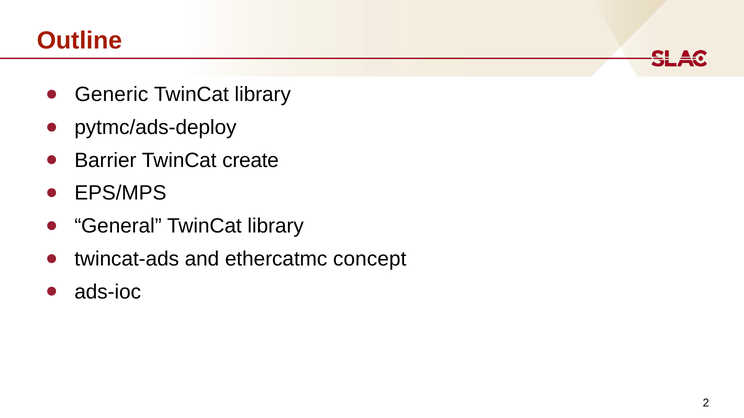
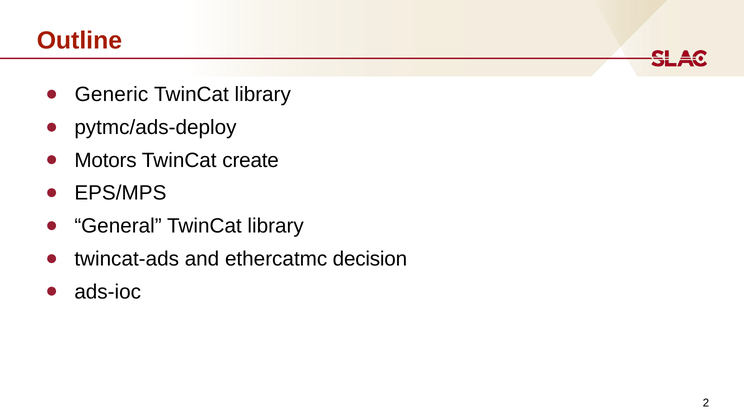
Barrier: Barrier -> Motors (106, 161)
concept: concept -> decision (370, 259)
